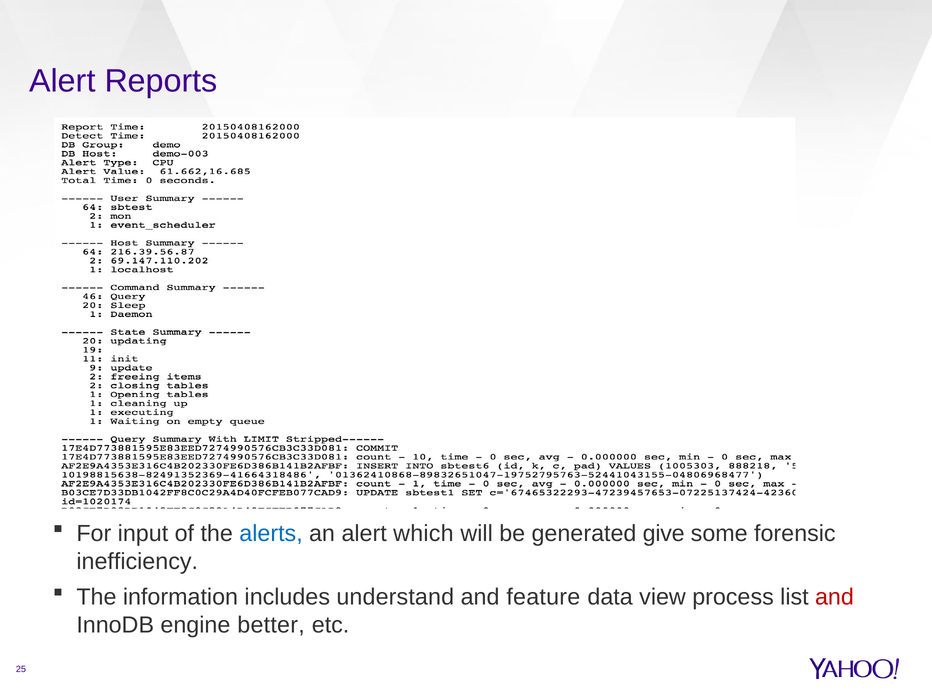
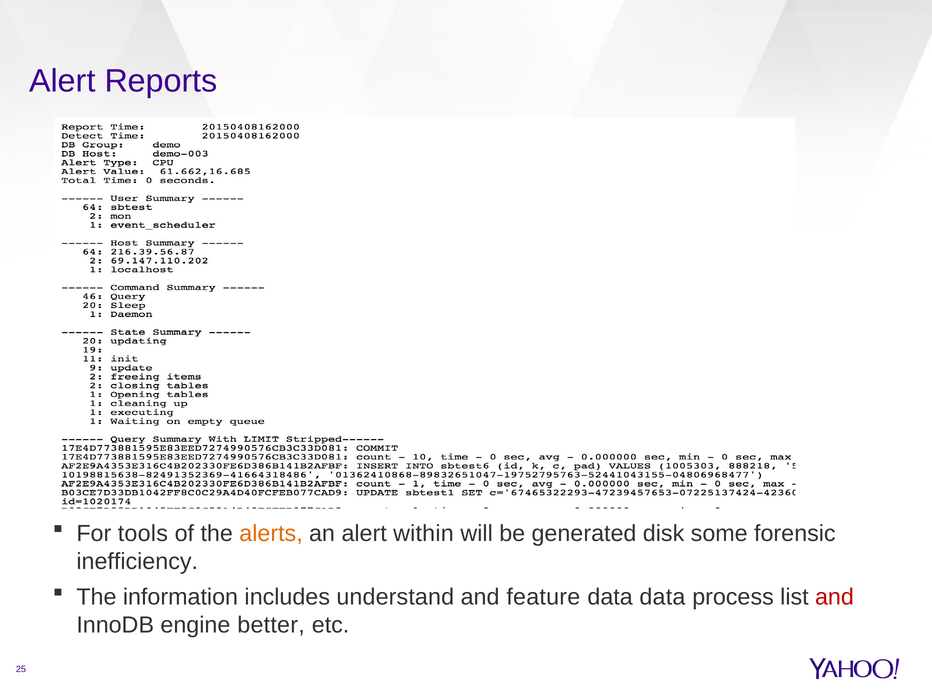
input: input -> tools (143, 533)
alerts colour: blue -> orange (271, 533)
which: which -> within (423, 533)
give: give -> disk (664, 533)
data view: view -> data (662, 597)
